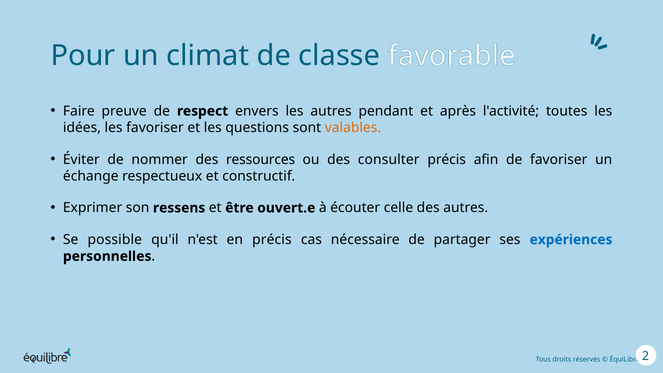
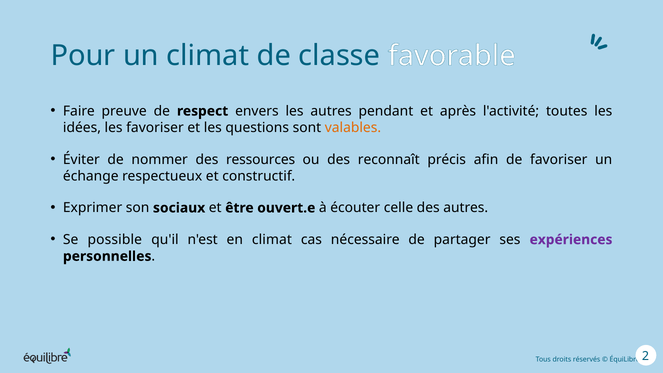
consulter: consulter -> reconnaît (389, 159)
ressens: ressens -> sociaux (179, 208)
en précis: précis -> climat (272, 240)
expériences colour: blue -> purple (571, 240)
